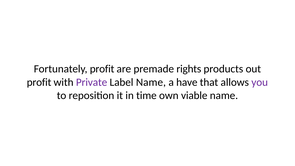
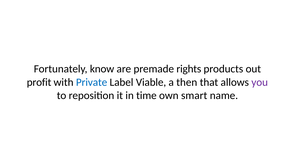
Fortunately profit: profit -> know (102, 69)
Private colour: purple -> blue (92, 82)
Label Name: Name -> Viable (151, 82)
have: have -> then (187, 82)
viable: viable -> smart (194, 96)
